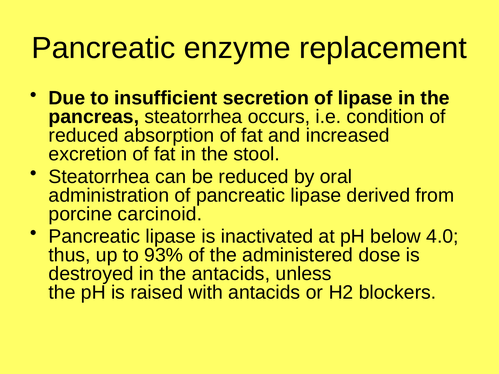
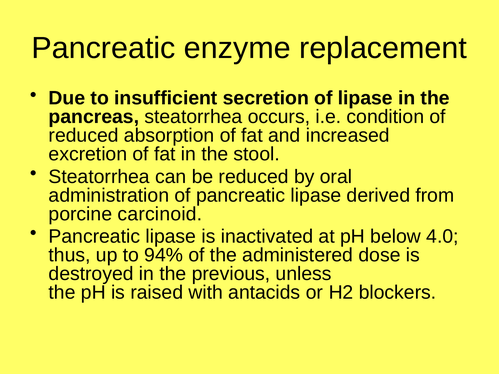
93%: 93% -> 94% (164, 255)
the antacids: antacids -> previous (231, 274)
